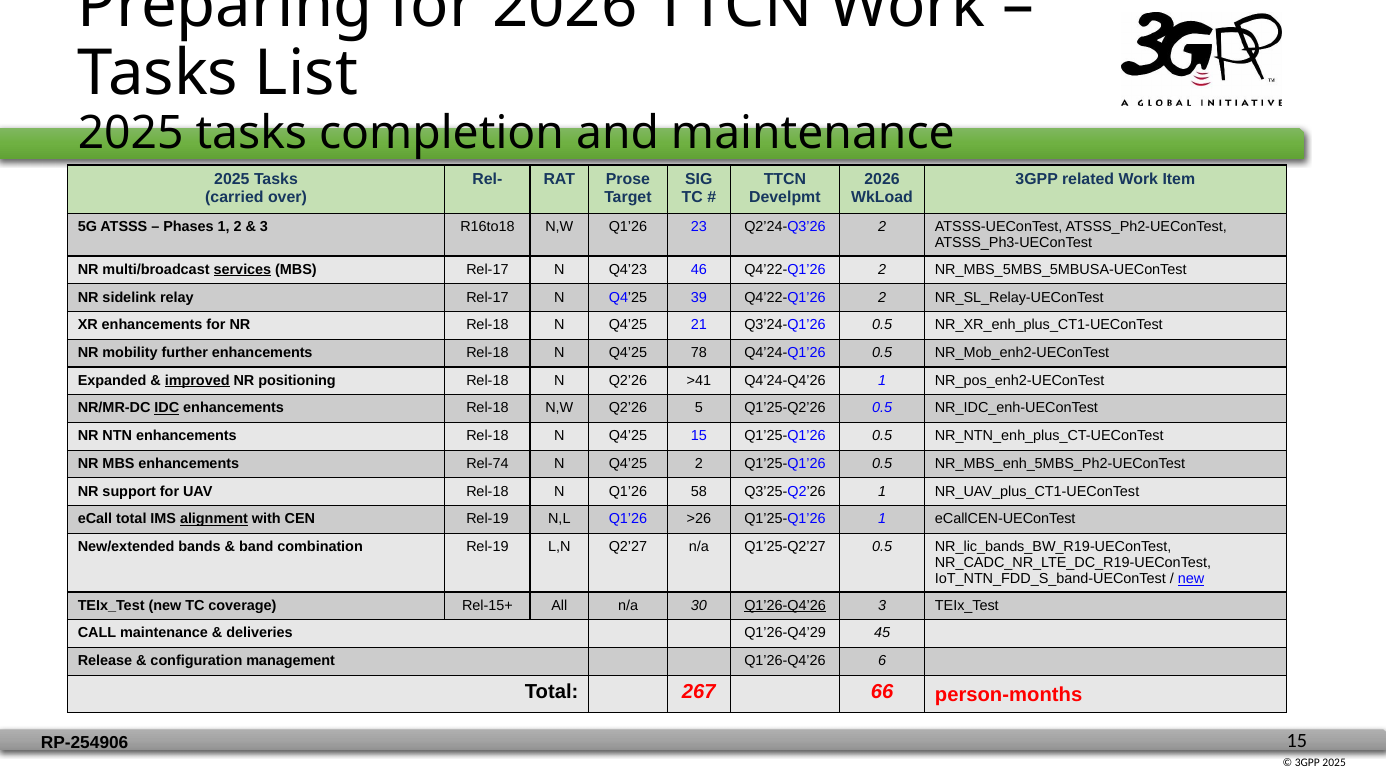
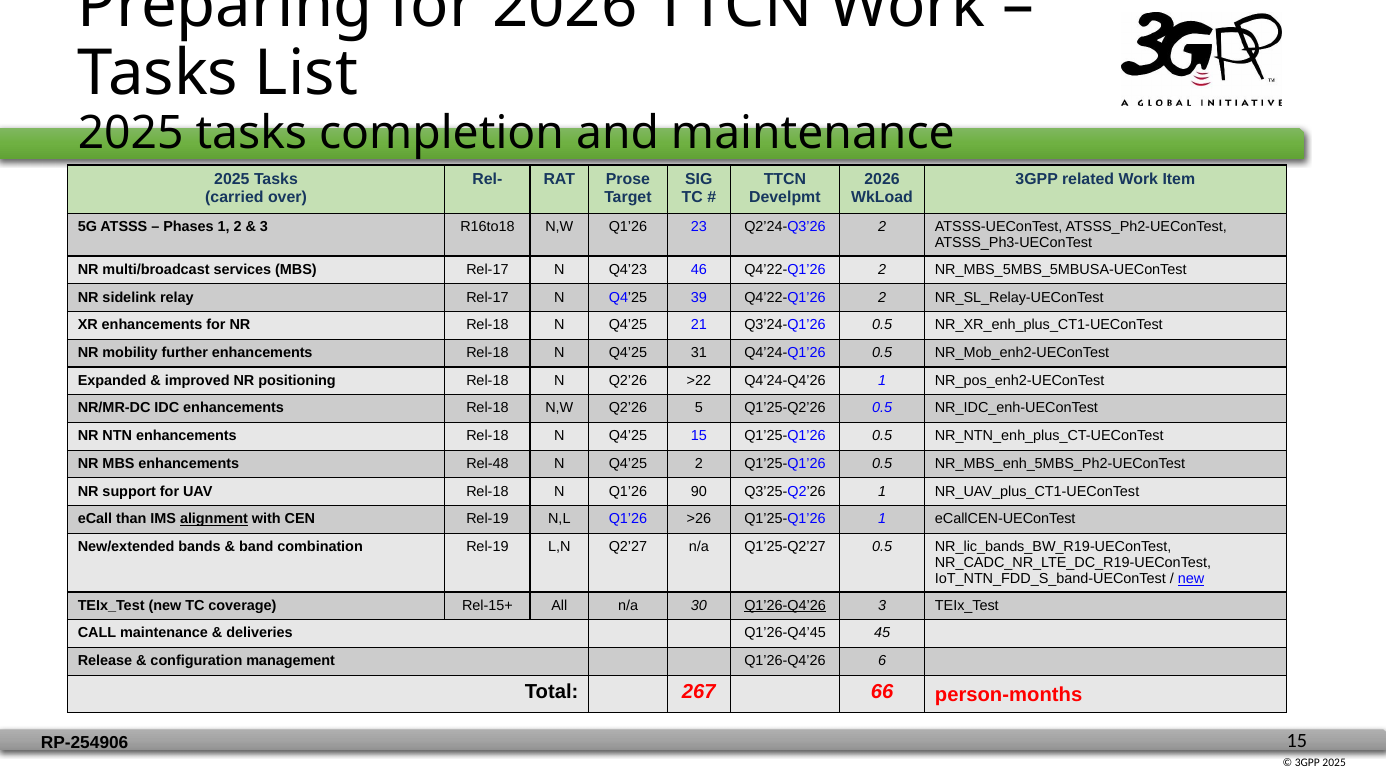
services underline: present -> none (242, 269)
78: 78 -> 31 (699, 353)
improved underline: present -> none (197, 380)
>41: >41 -> >22 (699, 380)
IDC underline: present -> none (167, 408)
Rel-74: Rel-74 -> Rel-48 (487, 463)
58: 58 -> 90 (699, 491)
eCall total: total -> than (131, 519)
Q1’26-Q4’29: Q1’26-Q4’29 -> Q1’26-Q4’45 (785, 633)
